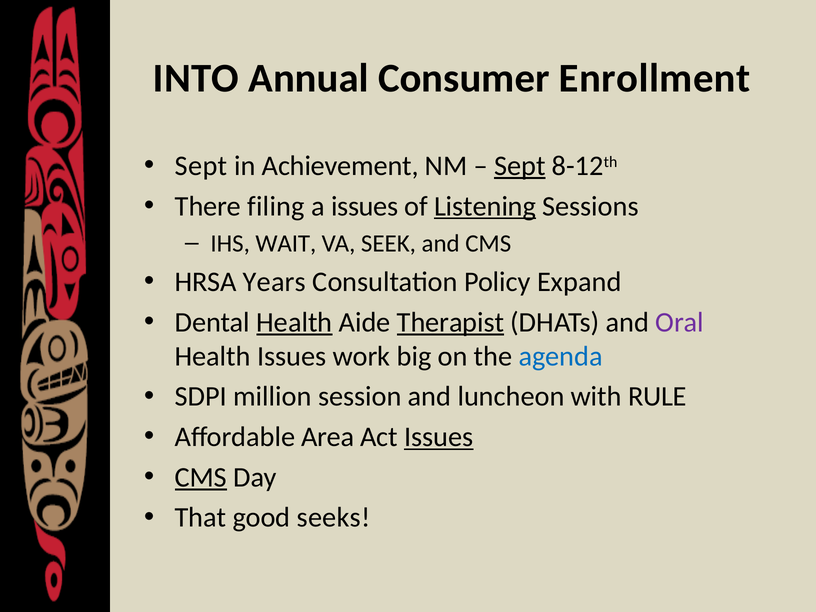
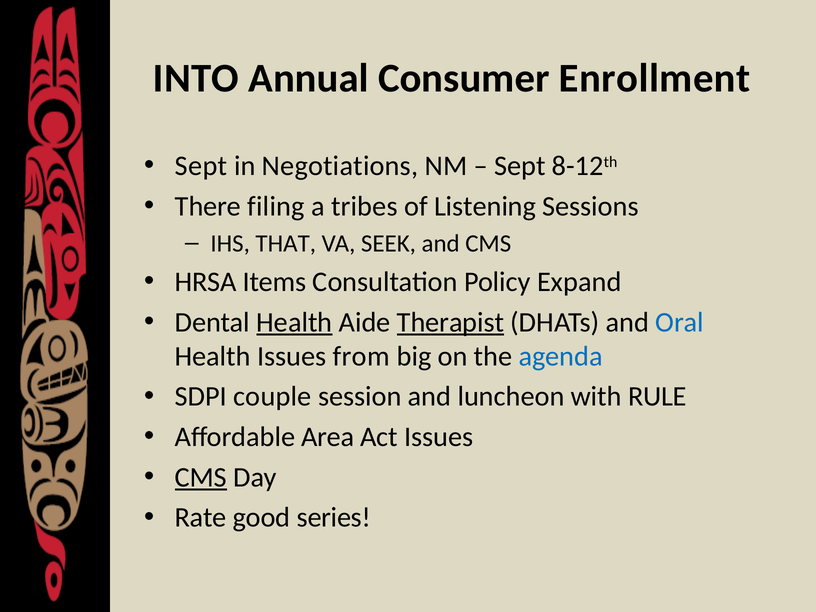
Achievement: Achievement -> Negotiations (340, 166)
Sept underline: present -> none (520, 166)
a issues: issues -> tribes (364, 206)
Listening underline: present -> none (485, 206)
WAIT: WAIT -> THAT (286, 243)
Years: Years -> Items (275, 282)
Oral colour: purple -> blue (680, 322)
work: work -> from (361, 356)
million: million -> couple (272, 397)
Issues underline: present -> none (439, 437)
That: That -> Rate (201, 518)
seeks: seeks -> series (334, 518)
